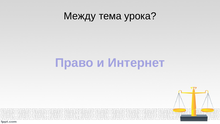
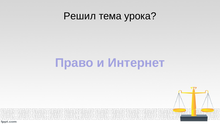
Между: Между -> Решил (80, 16)
